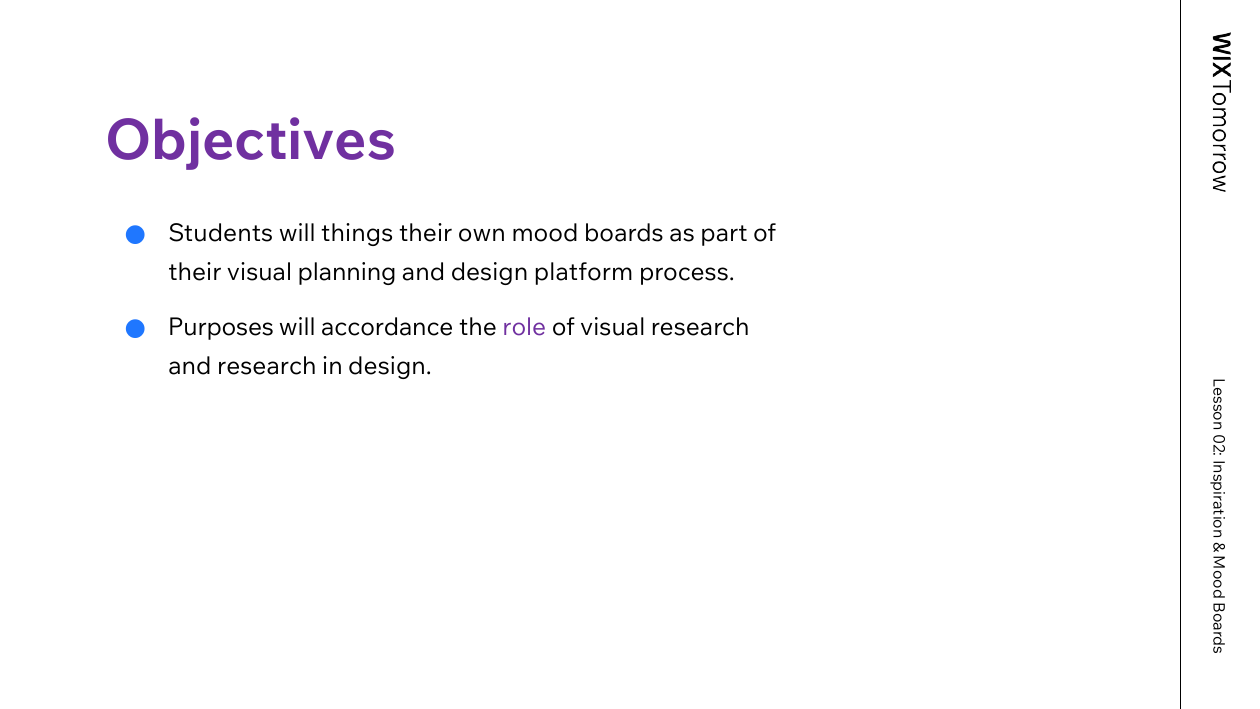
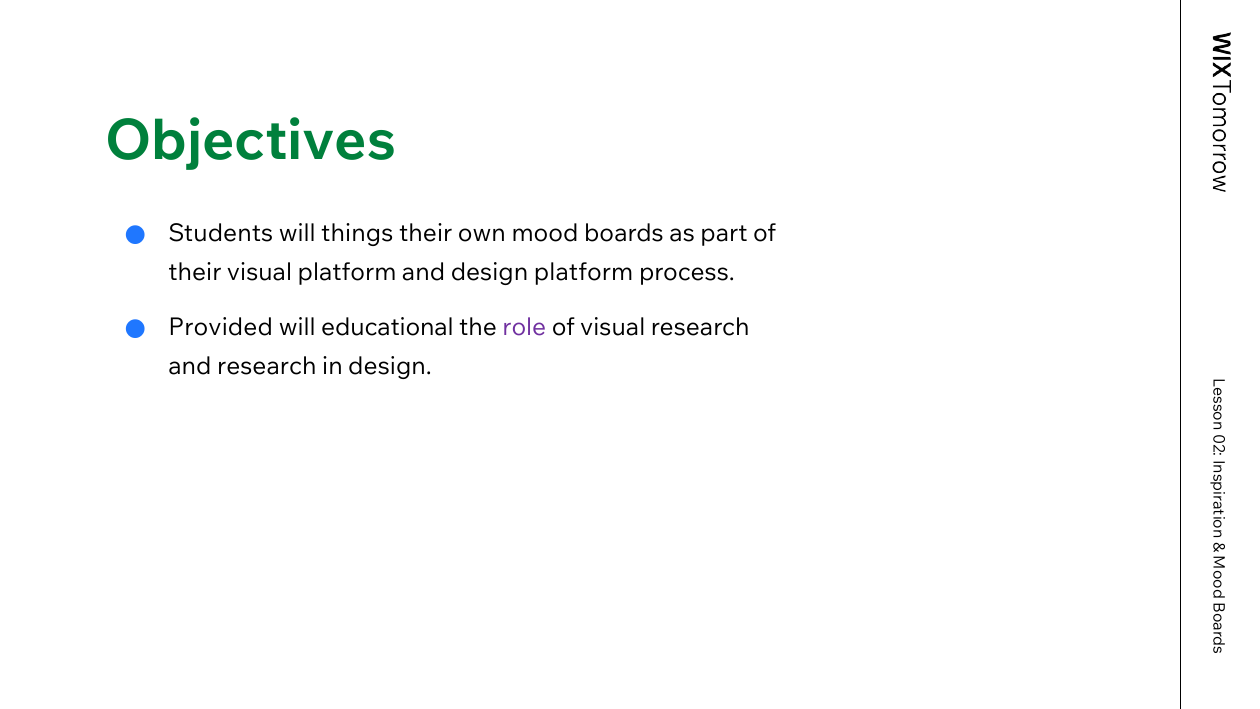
Objectives colour: purple -> green (251, 141)
visual planning: planning -> platform (347, 272)
Purposes: Purposes -> Provided (221, 328)
accordance: accordance -> educational (387, 328)
